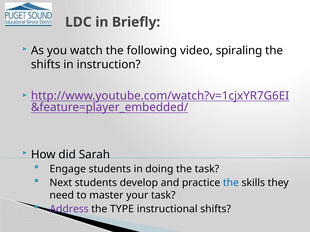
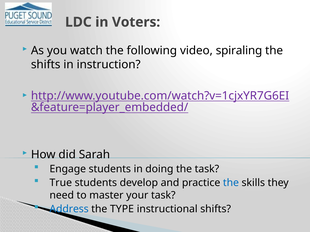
Briefly: Briefly -> Voters (136, 22)
Next: Next -> True (61, 183)
Address colour: purple -> blue (69, 209)
